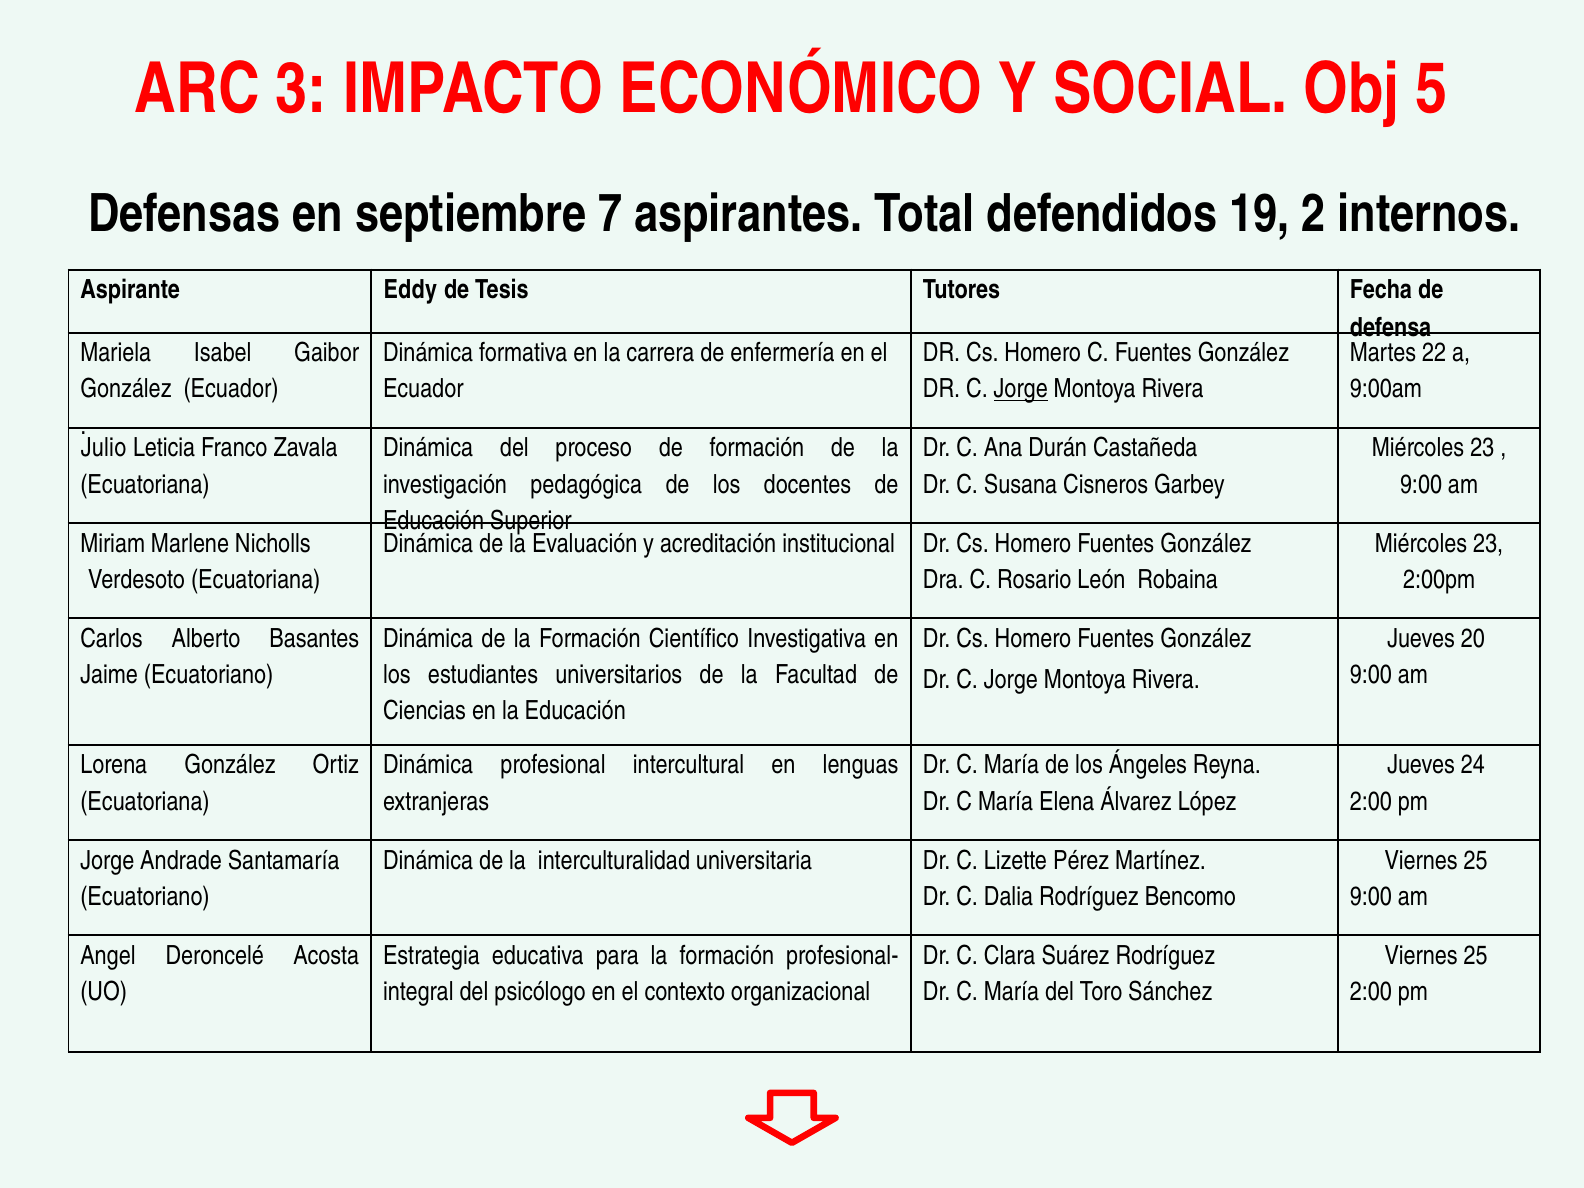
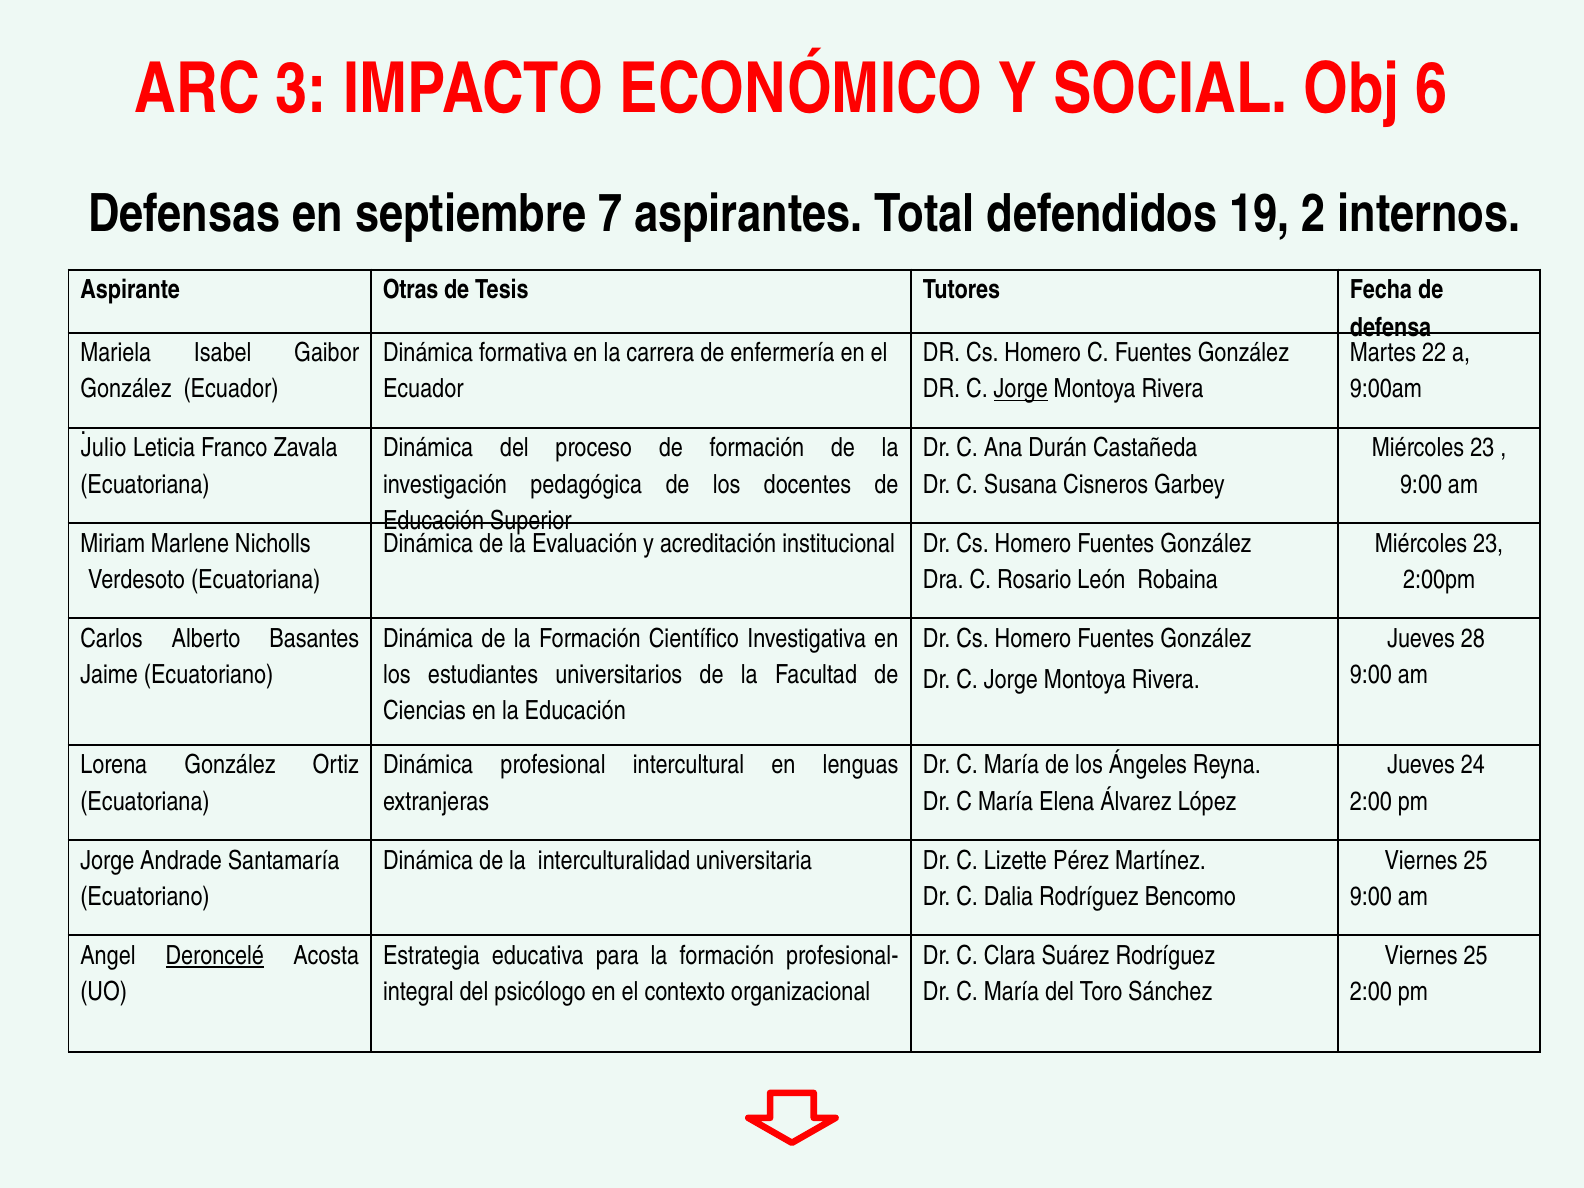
5: 5 -> 6 (1432, 89)
Eddy: Eddy -> Otras (411, 290)
20: 20 -> 28 (1473, 638)
Deroncelé underline: none -> present (215, 955)
